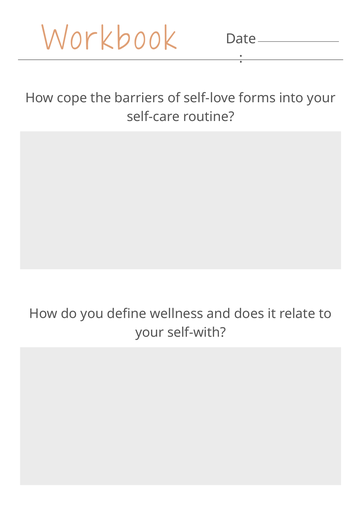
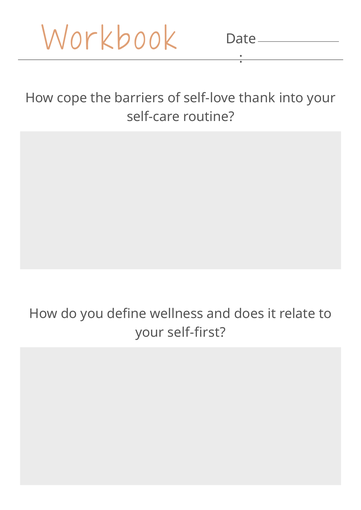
forms: forms -> thank (257, 98)
self-with: self-with -> self-first (196, 333)
